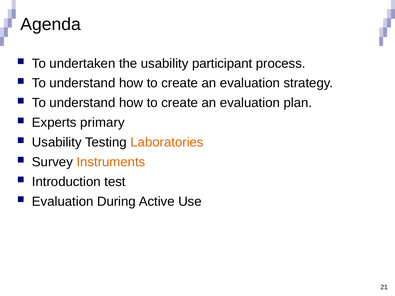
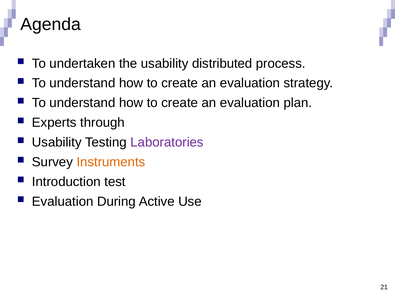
participant: participant -> distributed (222, 63)
primary: primary -> through (103, 123)
Laboratories colour: orange -> purple (167, 142)
